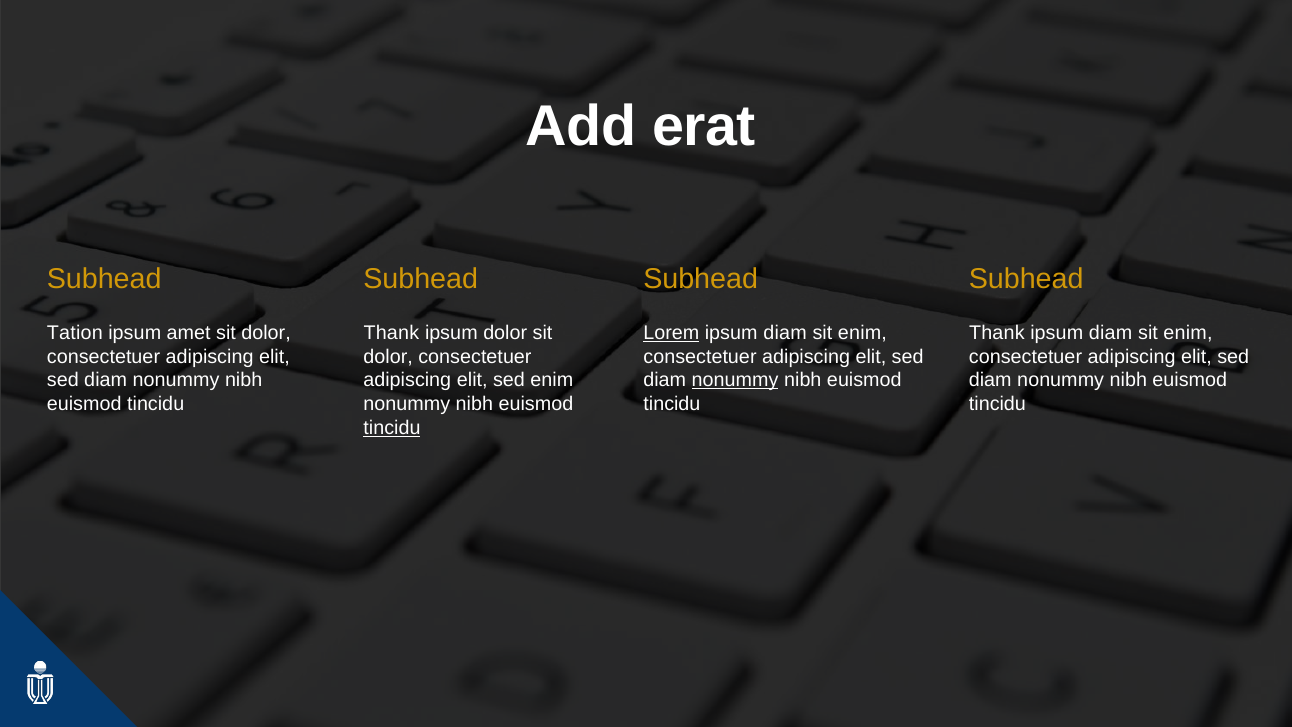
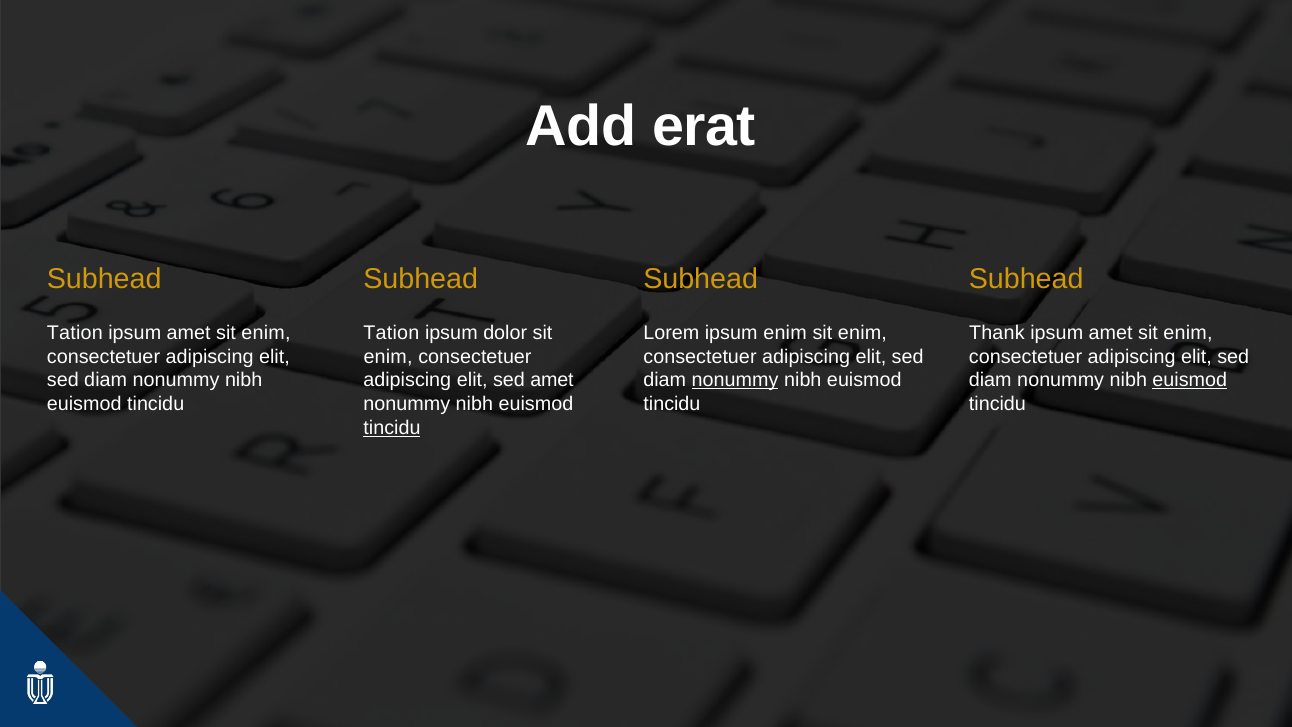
dolor: dolor -> enim (266, 333)
Thank: Thank -> Tation (391, 333)
Lorem underline: present -> none (671, 333)
diam: diam -> enim (785, 333)
diam: diam -> amet (1111, 333)
dolor: dolor -> enim (388, 356)
sed enim: enim -> amet (552, 380)
euismod underline: none -> present (1190, 380)
